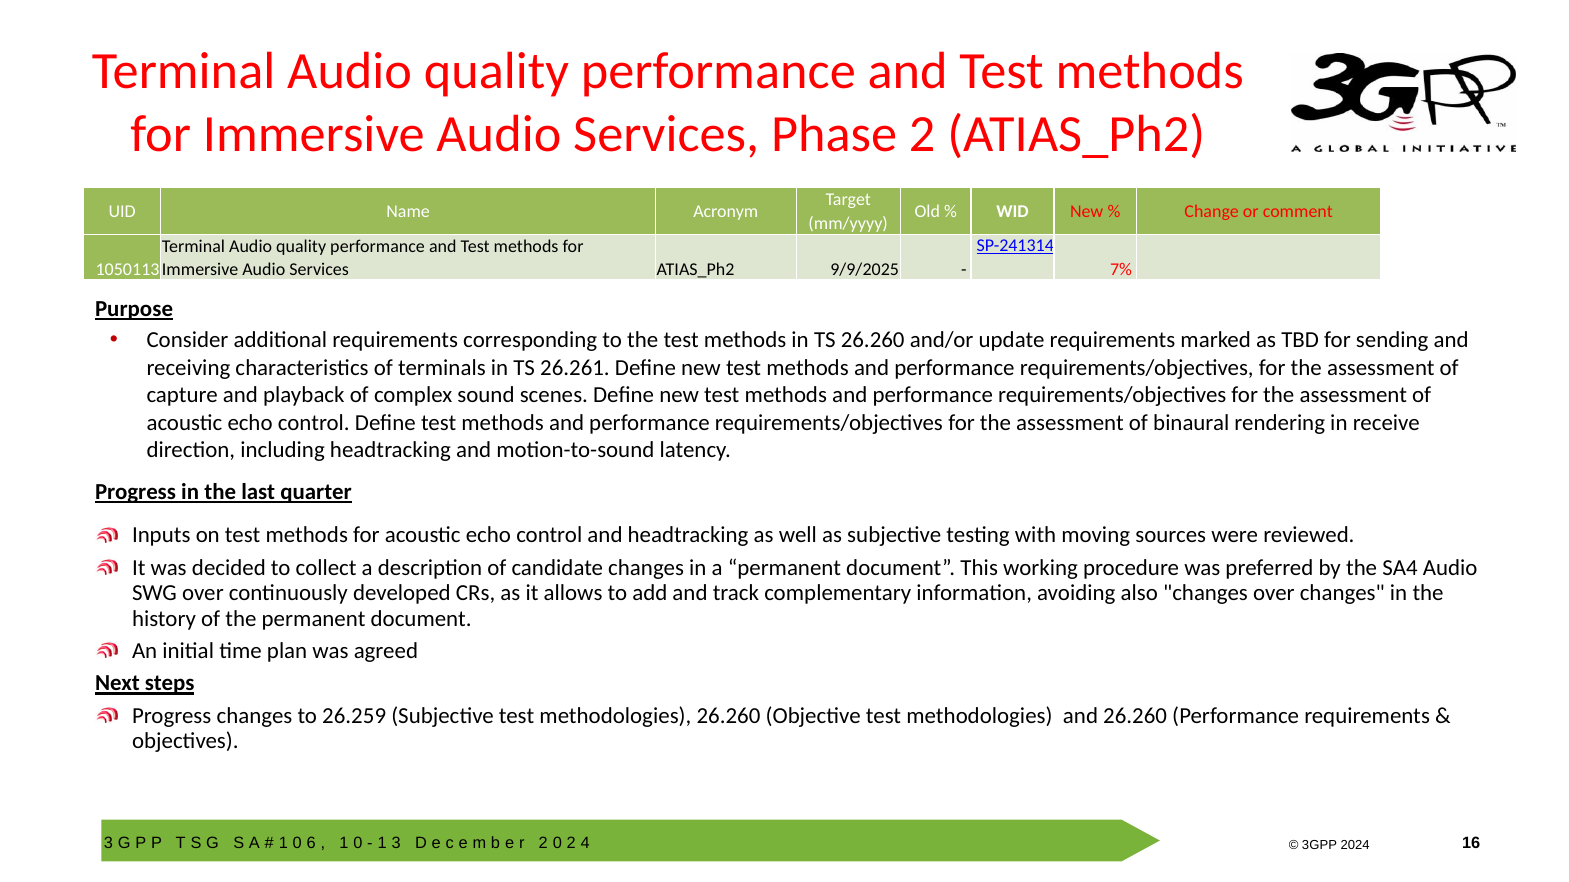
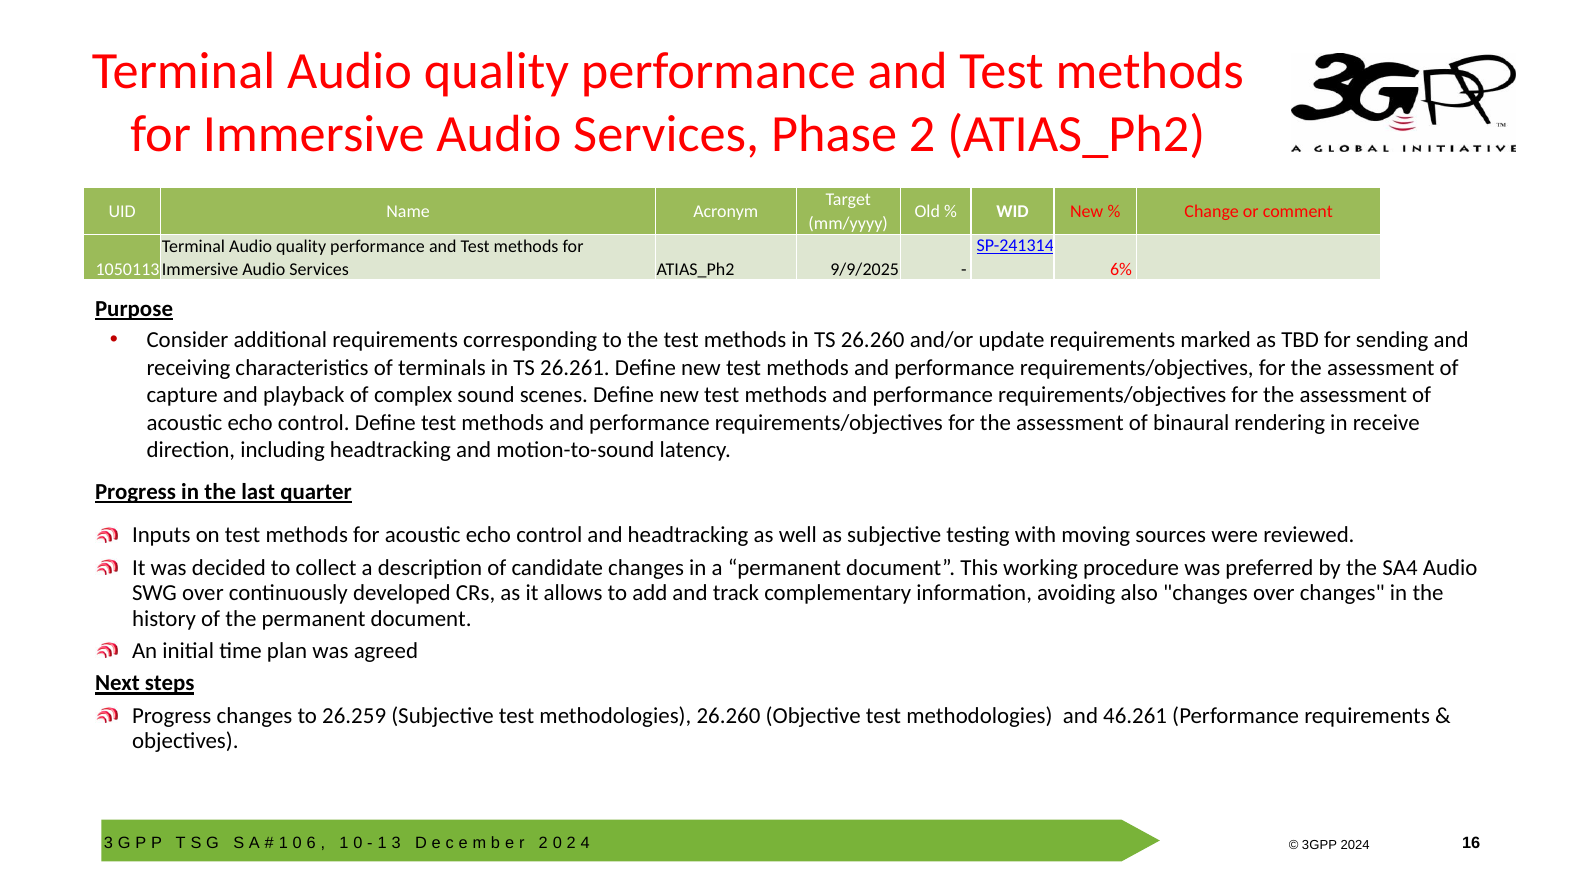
7%: 7% -> 6% (1121, 269)
and 26.260: 26.260 -> 46.261 (1135, 716)
